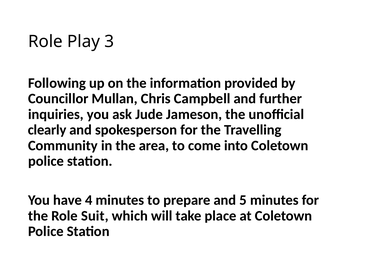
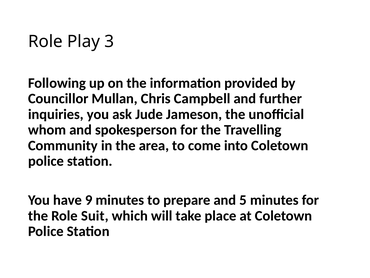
clearly: clearly -> whom (47, 130)
4: 4 -> 9 (89, 200)
